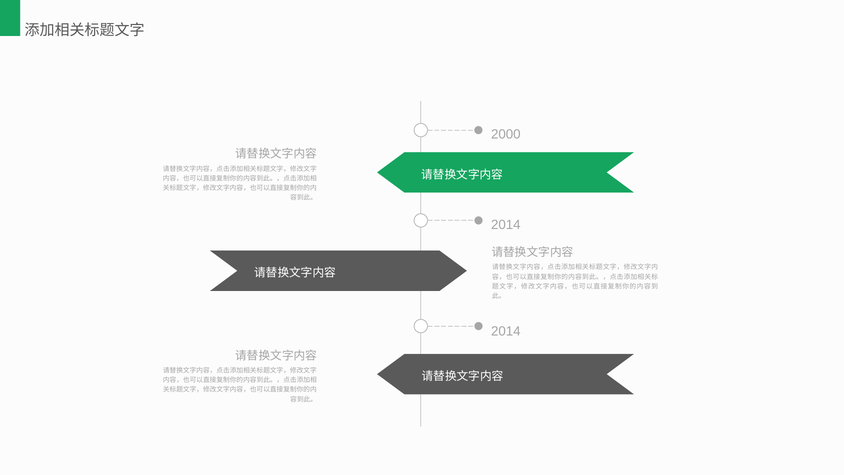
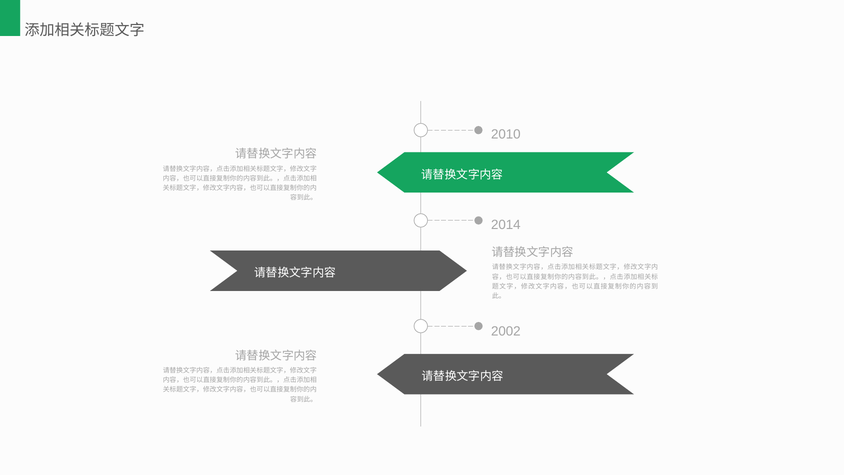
2000: 2000 -> 2010 (506, 134)
2014: 2014 -> 2002 (506, 331)
